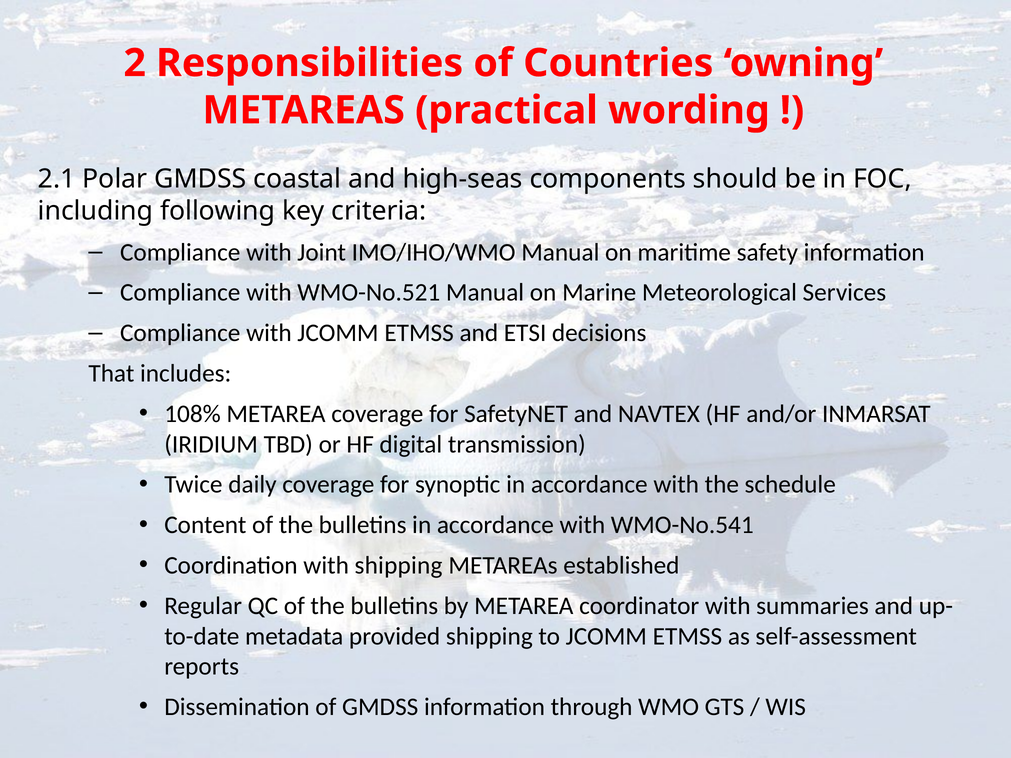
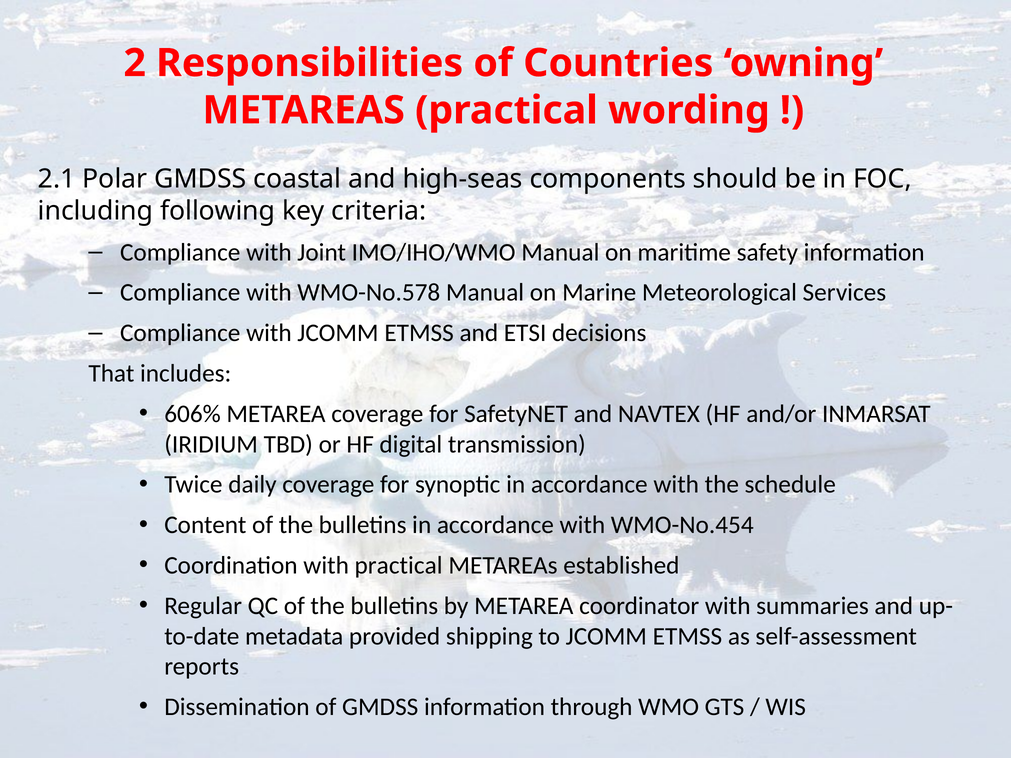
WMO-No.521: WMO-No.521 -> WMO-No.578 (369, 293)
108%: 108% -> 606% (193, 414)
WMO-No.541: WMO-No.541 -> WMO-No.454 (682, 525)
with shipping: shipping -> practical (399, 566)
